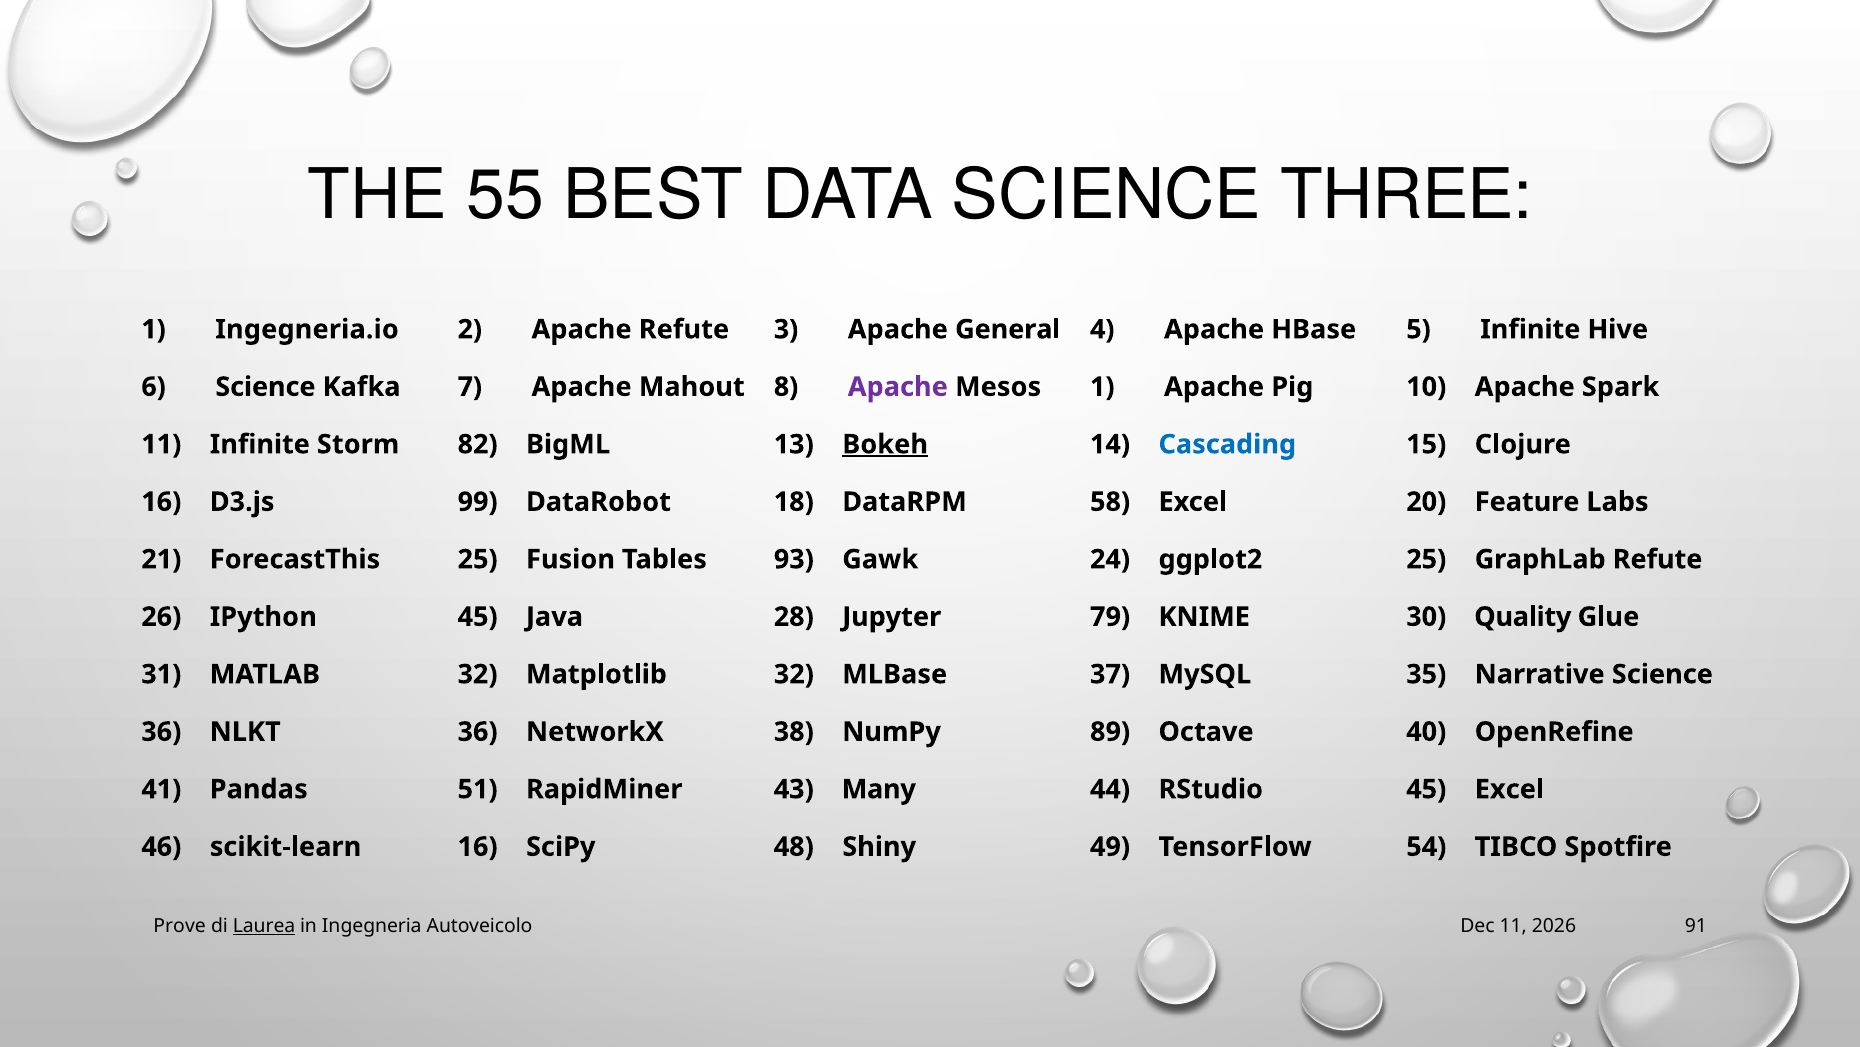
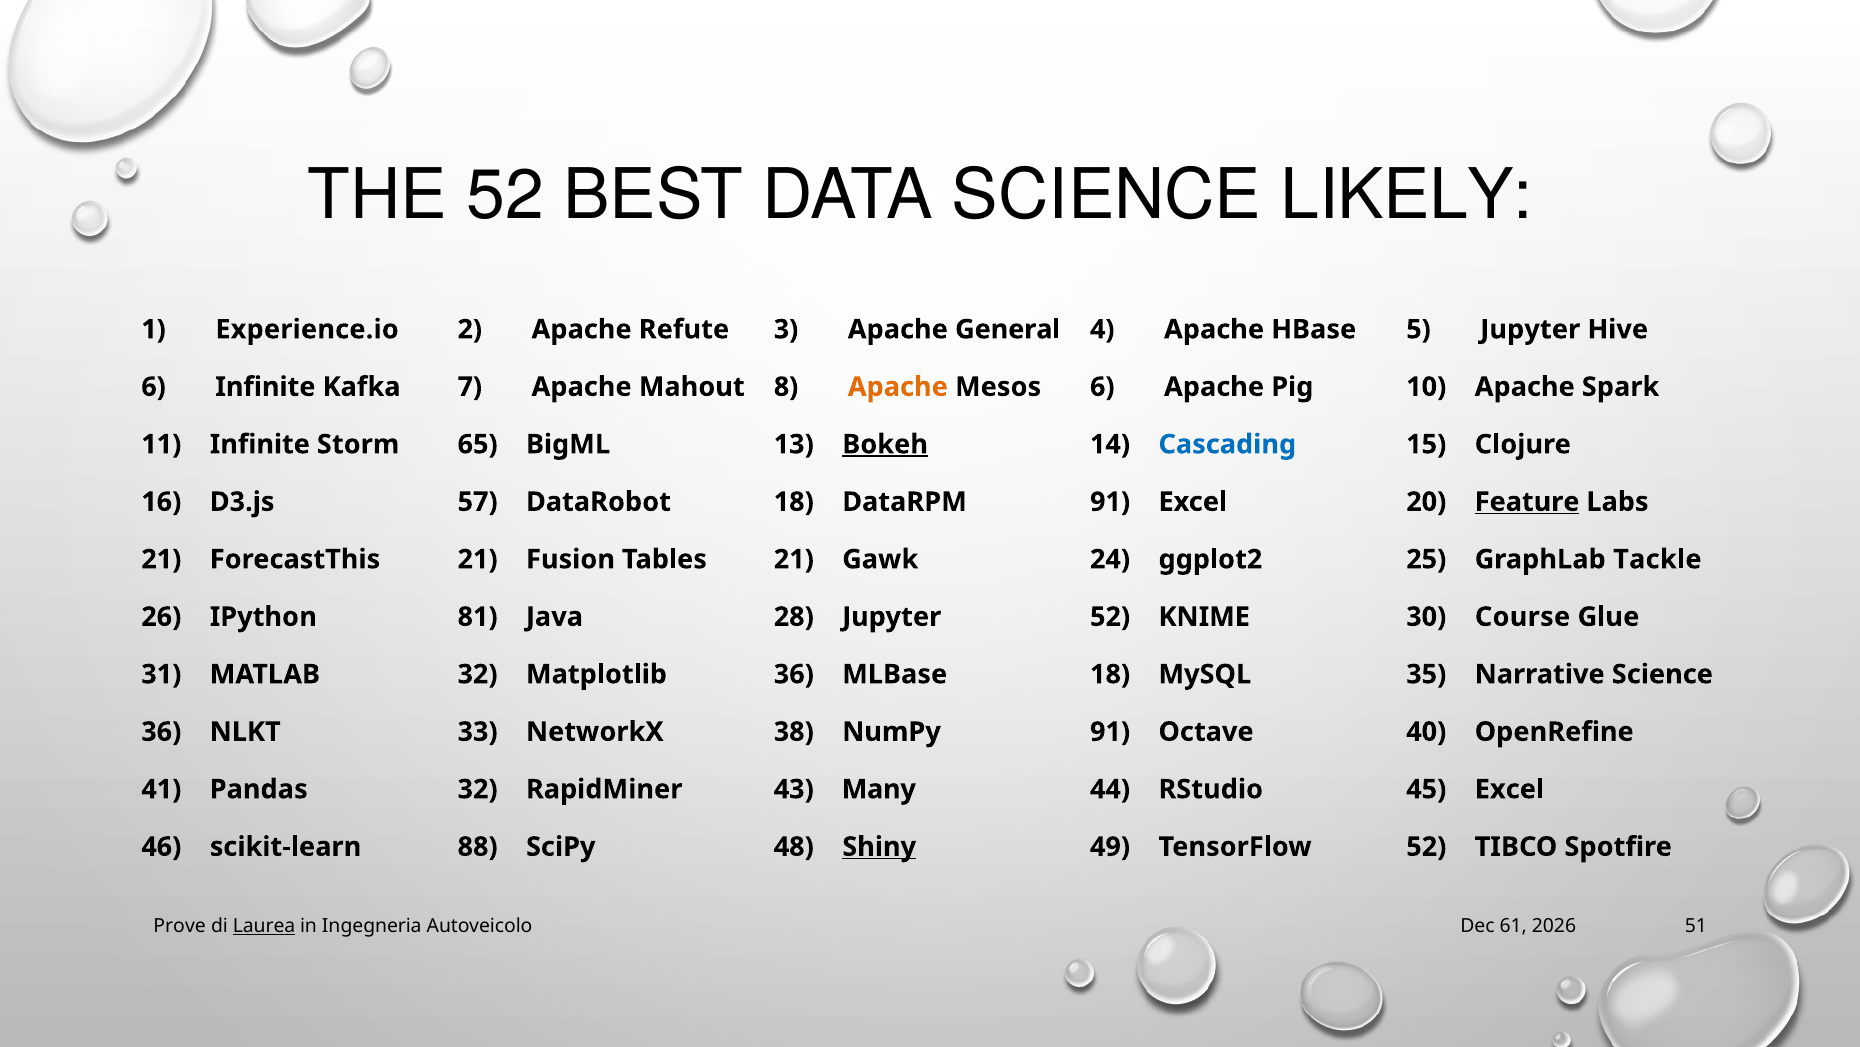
THE 55: 55 -> 52 (505, 196)
THREE: THREE -> LIKELY (1407, 196)
Ingegneria.io: Ingegneria.io -> Experience.io (307, 329)
5 Infinite: Infinite -> Jupyter (1530, 329)
6 Science: Science -> Infinite (265, 387)
Apache colour: purple -> orange (898, 387)
Mesos 1: 1 -> 6 (1102, 387)
82: 82 -> 65 (478, 444)
99: 99 -> 57 (478, 502)
DataRPM 58: 58 -> 91 (1110, 502)
Feature underline: none -> present (1527, 502)
ForecastThis 25: 25 -> 21 (478, 559)
Tables 93: 93 -> 21 (794, 559)
GraphLab Refute: Refute -> Tackle (1657, 559)
IPython 45: 45 -> 81 (478, 616)
Jupyter 79: 79 -> 52 (1110, 616)
Quality: Quality -> Course (1523, 616)
Matplotlib 32: 32 -> 36 (794, 674)
MLBase 37: 37 -> 18 (1110, 674)
NLKT 36: 36 -> 33 (478, 731)
NumPy 89: 89 -> 91 (1110, 731)
Pandas 51: 51 -> 32 (478, 789)
scikit-learn 16: 16 -> 88 (478, 846)
Shiny underline: none -> present (879, 846)
TensorFlow 54: 54 -> 52 (1426, 846)
11: 11 -> 61 (1513, 925)
91: 91 -> 51 (1696, 925)
